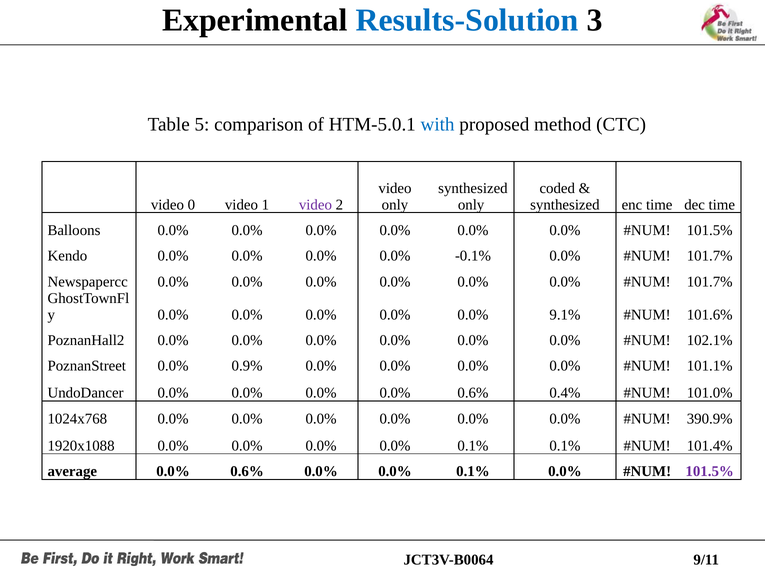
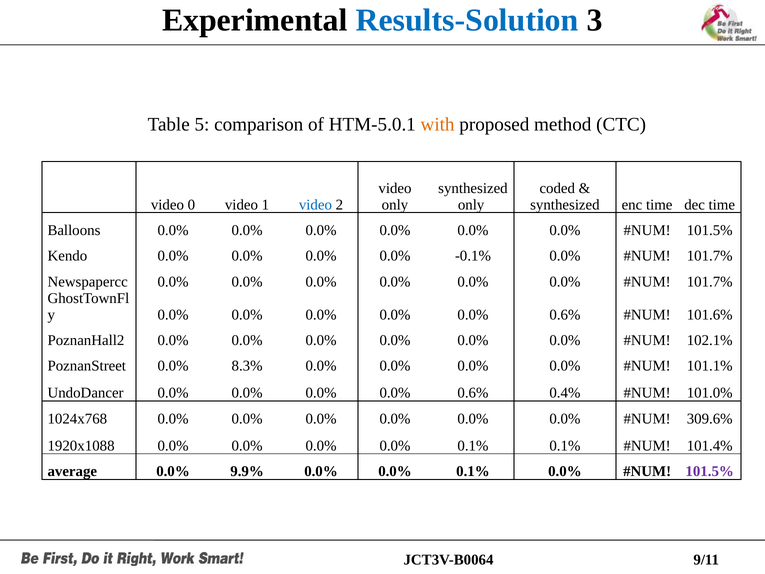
with colour: blue -> orange (438, 124)
video colour: purple -> blue (315, 205)
9.1%: 9.1% -> 0.6% (565, 314)
0.9%: 0.9% -> 8.3% (247, 366)
390.9%: 390.9% -> 309.6% (710, 418)
average 0.0% 0.6%: 0.6% -> 9.9% (247, 471)
